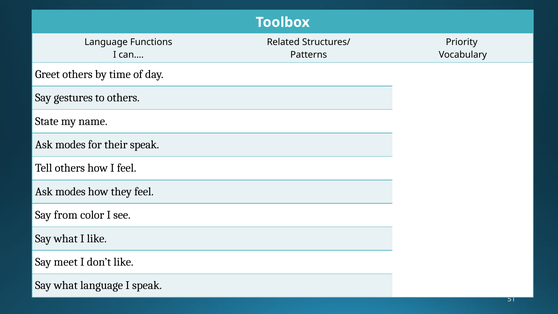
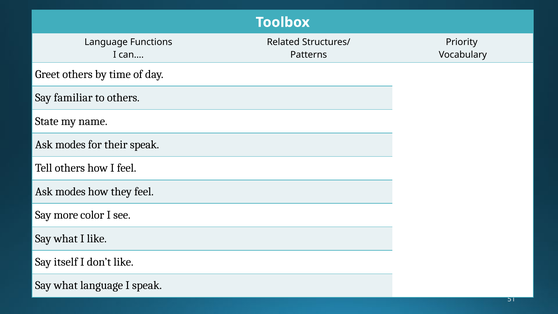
gestures: gestures -> familiar (73, 98)
from: from -> more (66, 215)
meet: meet -> itself (66, 262)
